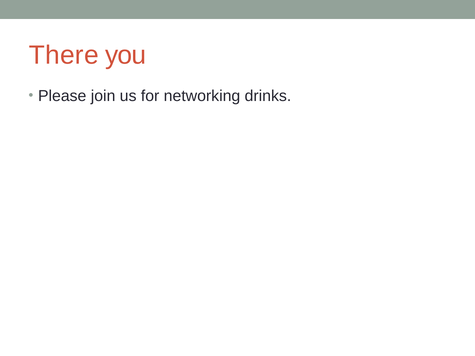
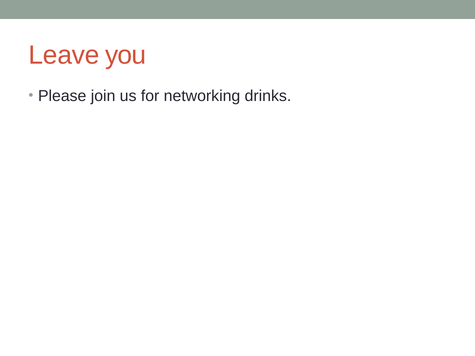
There: There -> Leave (64, 55)
